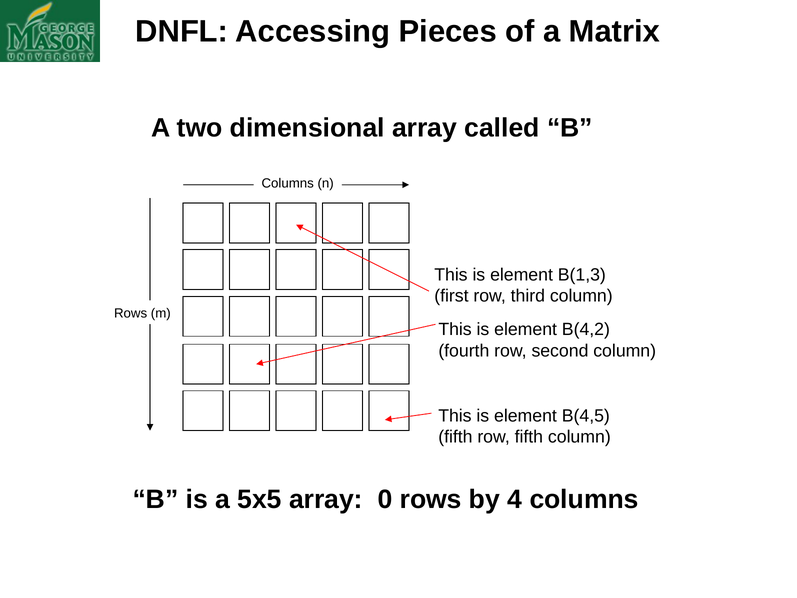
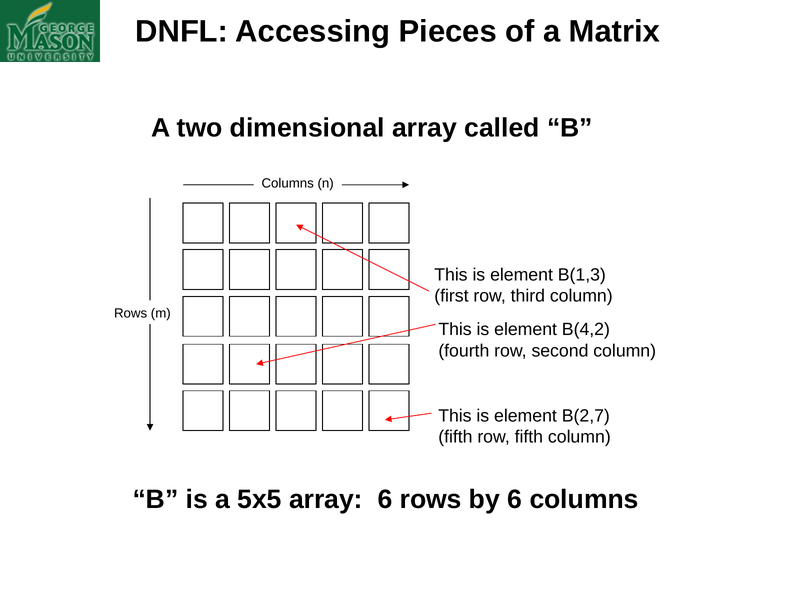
B(4,5: B(4,5 -> B(2,7 (586, 416)
array 0: 0 -> 6 (385, 499)
by 4: 4 -> 6 (515, 499)
